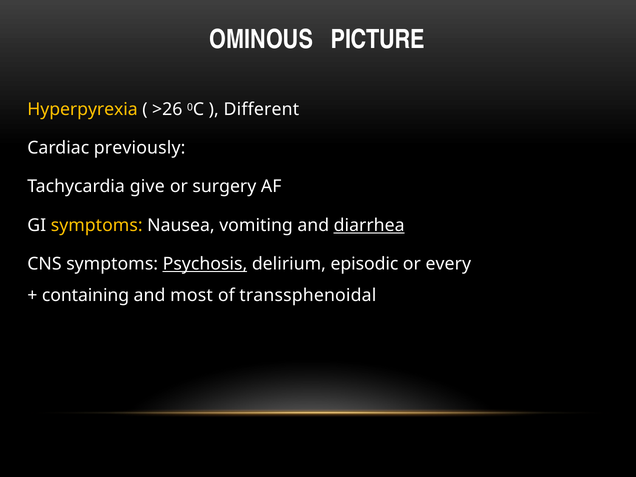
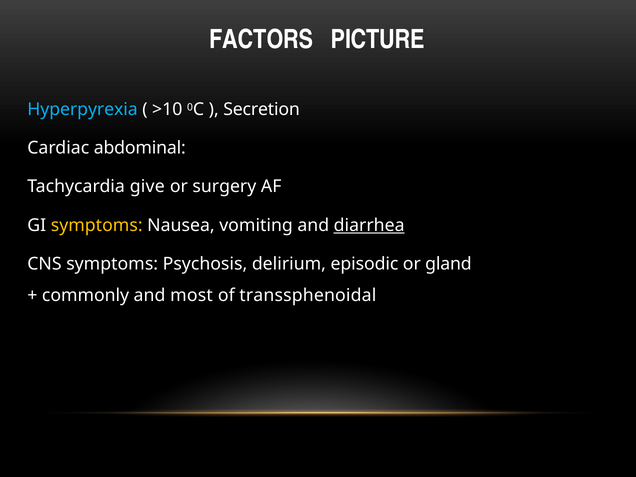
OMINOUS: OMINOUS -> FACTORS (261, 39)
Hyperpyrexia colour: yellow -> light blue (83, 110)
>26: >26 -> >10 (167, 110)
Different: Different -> Secretion (262, 110)
previously: previously -> abdominal (140, 148)
Psychosis underline: present -> none (205, 264)
every: every -> gland (448, 264)
containing: containing -> commonly (86, 296)
